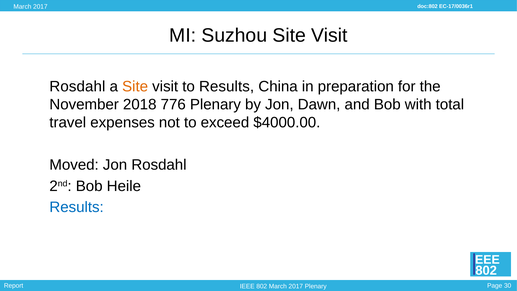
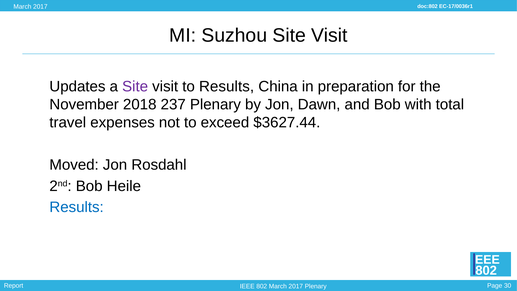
Rosdahl: Rosdahl -> Updates (77, 86)
Site colour: orange -> purple (135, 86)
776: 776 -> 237 (173, 104)
$4000.00: $4000.00 -> $3627.44 (287, 123)
